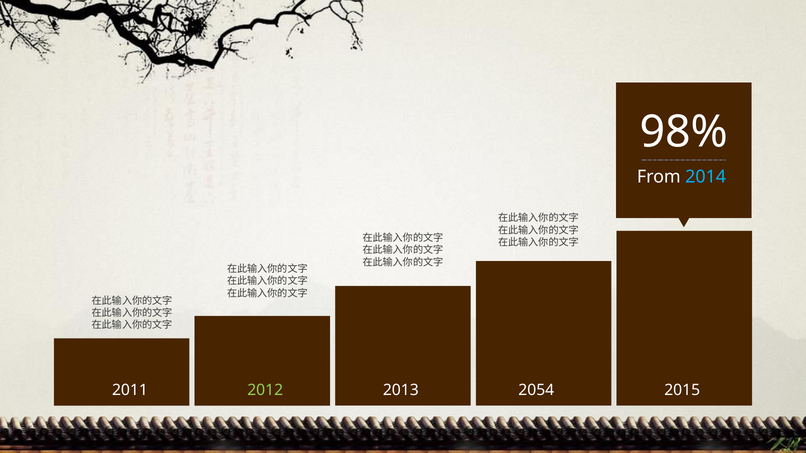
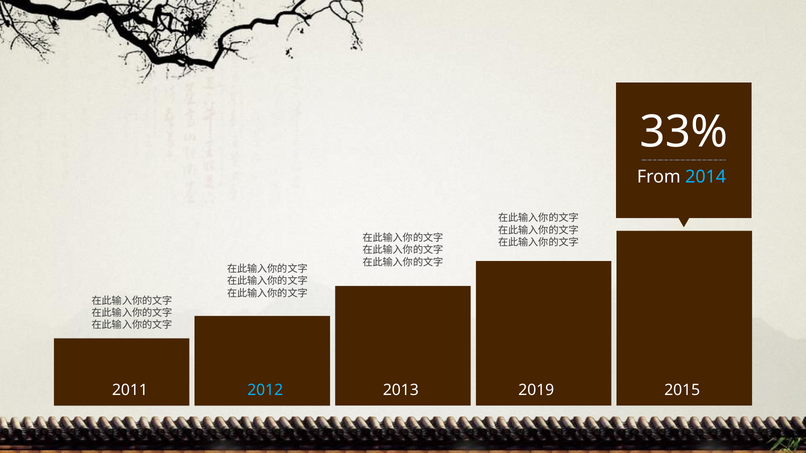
98%: 98% -> 33% (684, 132)
2012 colour: light green -> light blue (265, 390)
2054: 2054 -> 2019 (536, 390)
